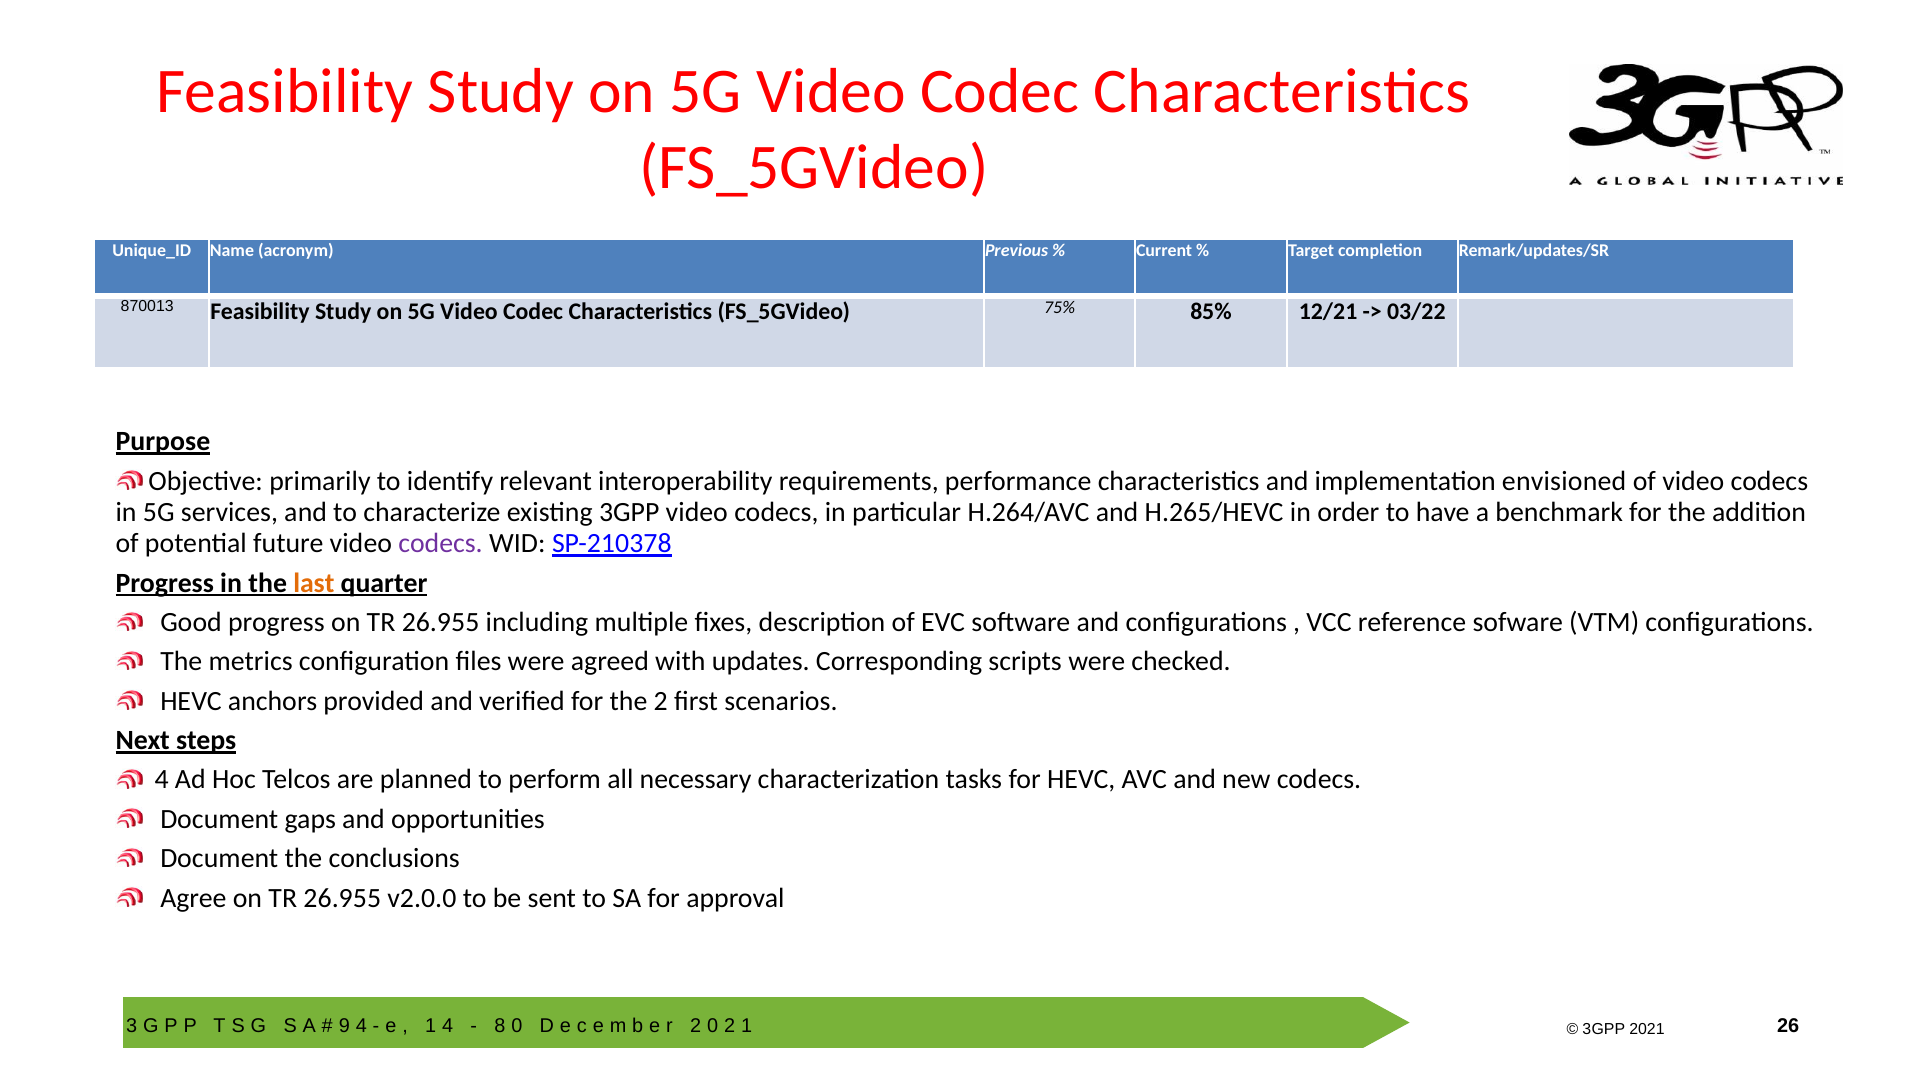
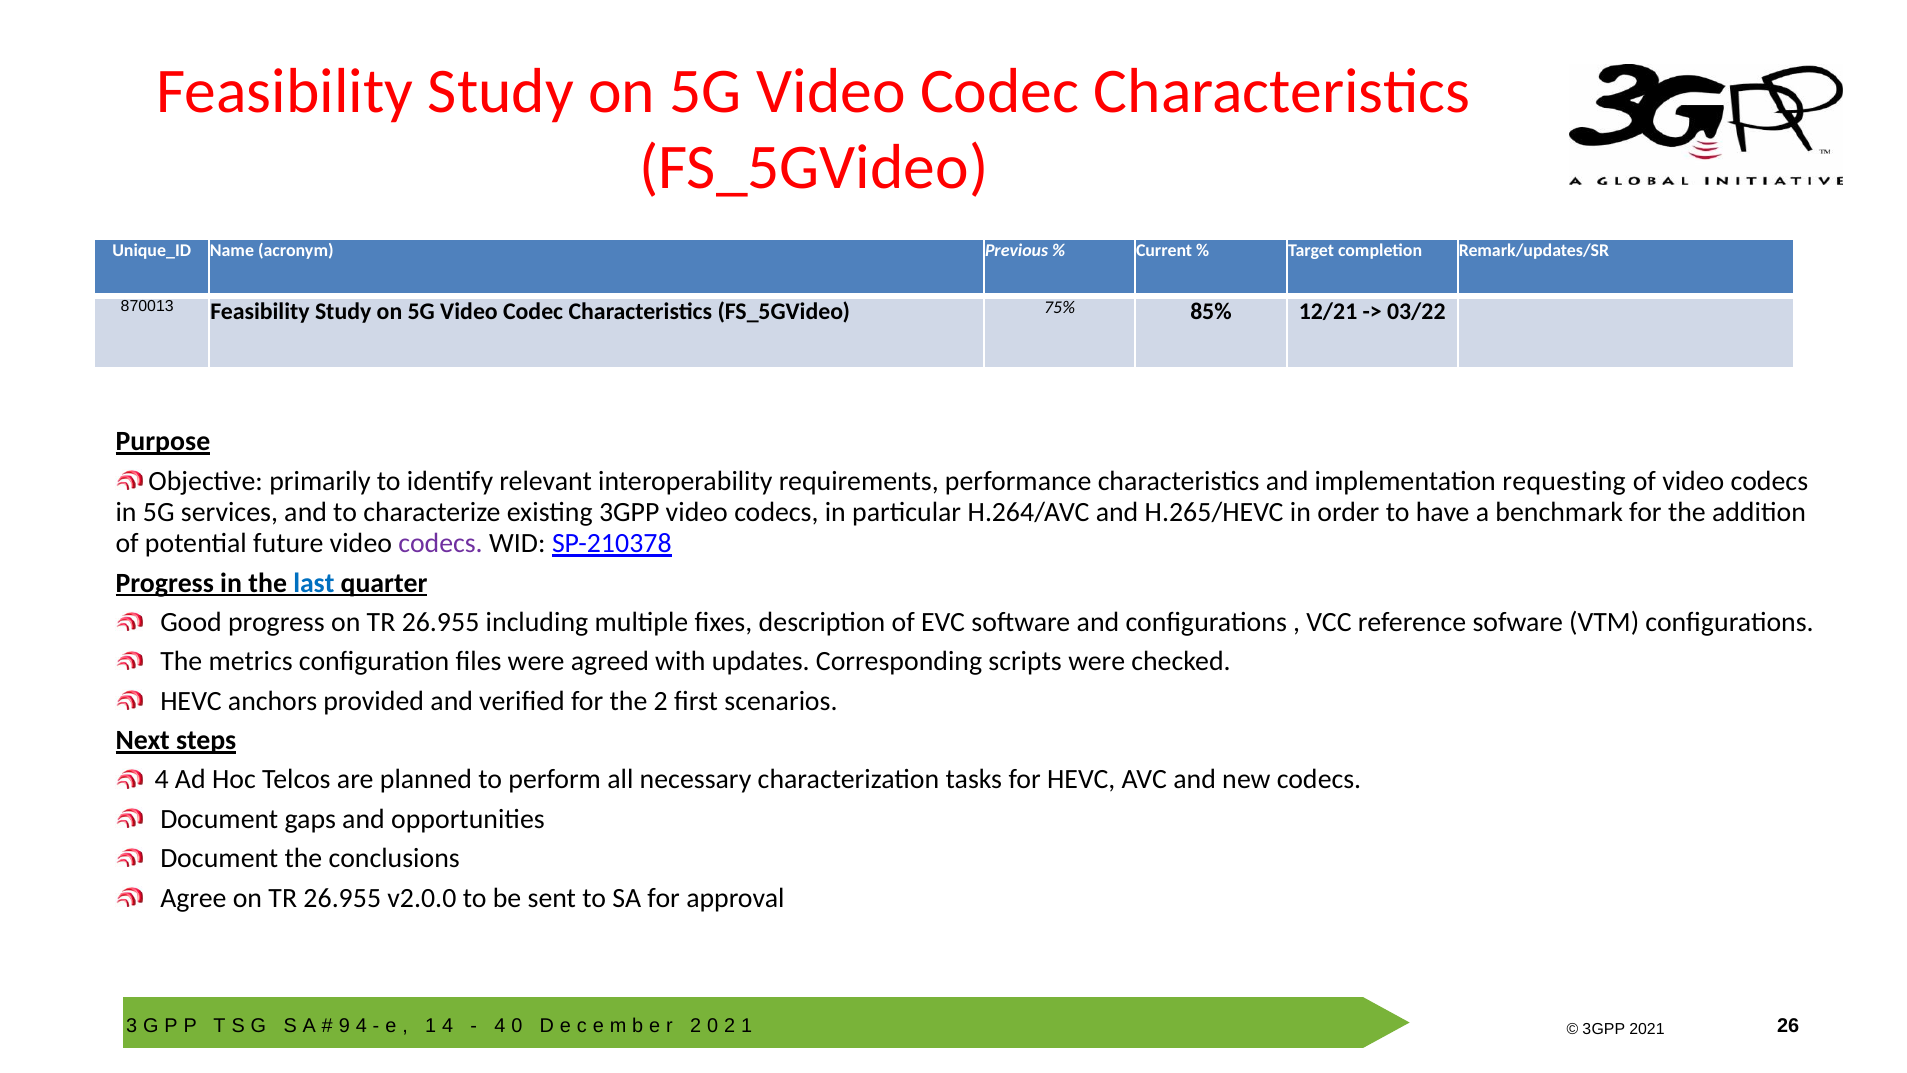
envisioned: envisioned -> requesting (1564, 481)
last colour: orange -> blue (314, 583)
8: 8 -> 4 (500, 1026)
